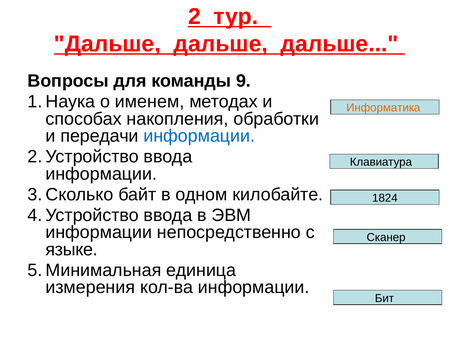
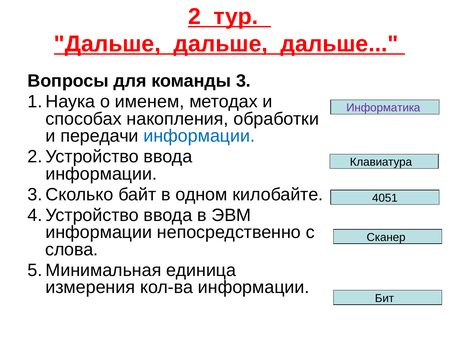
9: 9 -> 3 (243, 81)
Информатика colour: orange -> purple (383, 108)
1824: 1824 -> 4051 (385, 198)
языке: языке -> слова (72, 250)
